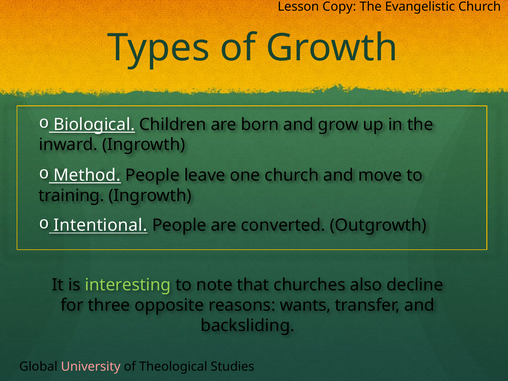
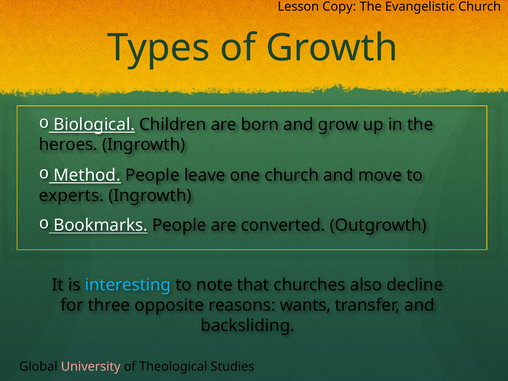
inward: inward -> heroes (68, 145)
training: training -> experts (71, 195)
Intentional: Intentional -> Bookmarks (101, 225)
interesting colour: light green -> light blue (128, 285)
